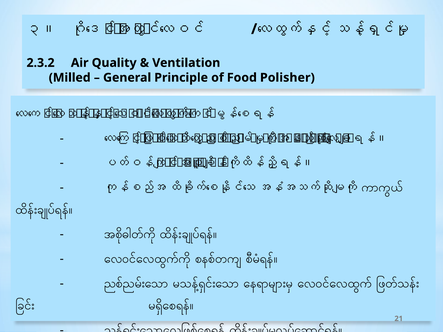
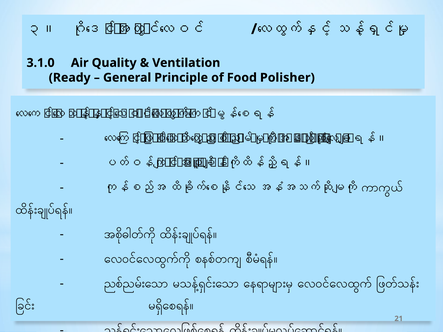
2.3.2: 2.3.2 -> 3.1.0 (41, 63)
Milled: Milled -> Ready (70, 78)
